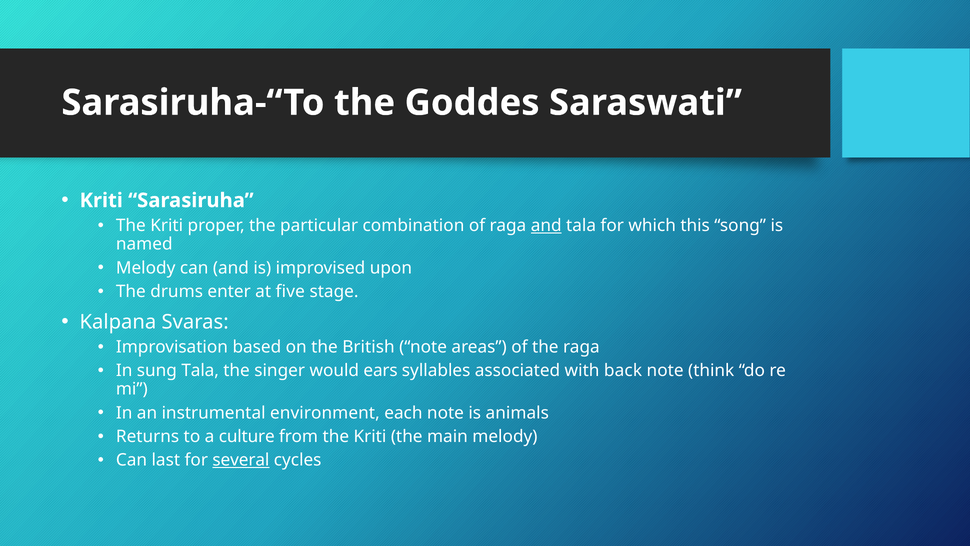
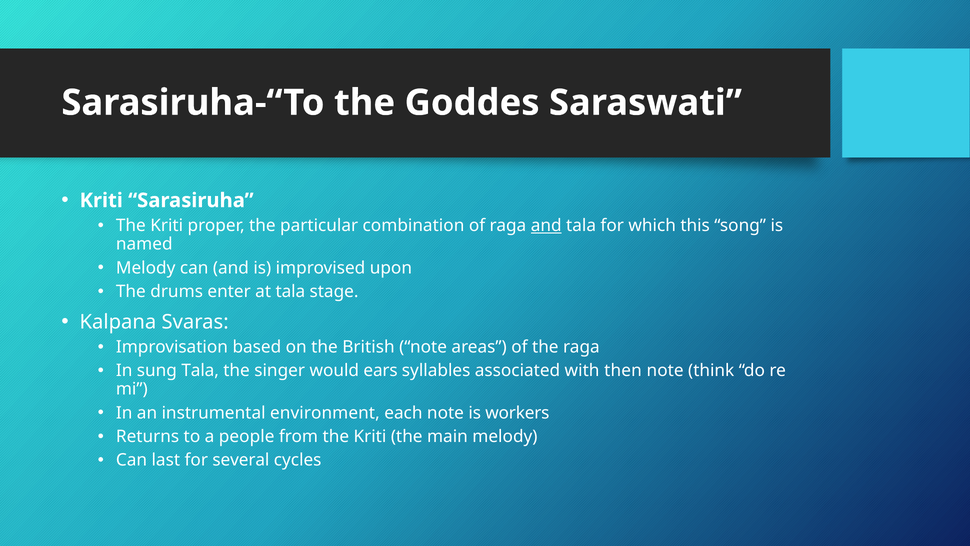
at five: five -> tala (290, 291)
back: back -> then (623, 370)
animals: animals -> workers (517, 413)
culture: culture -> people (247, 436)
several underline: present -> none (241, 460)
